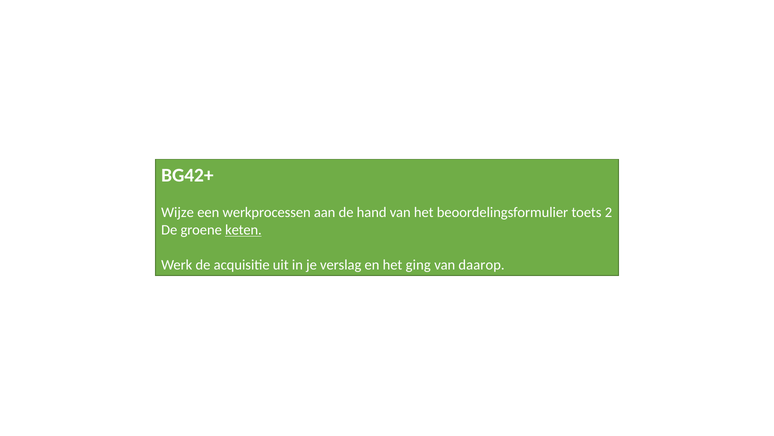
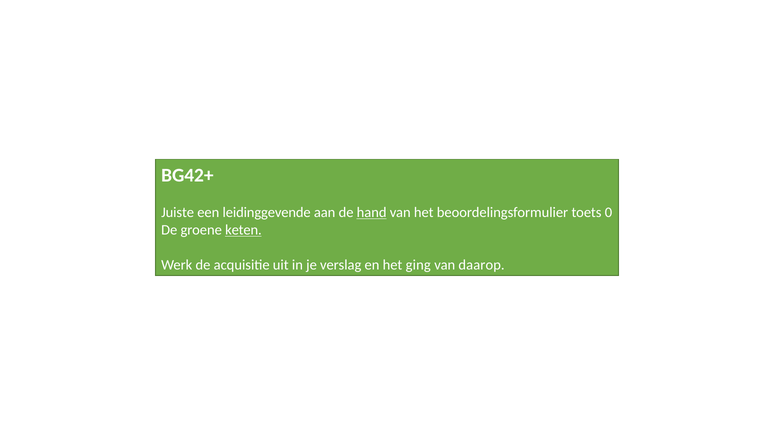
Wijze: Wijze -> Juiste (178, 212)
werkprocessen: werkprocessen -> leidinggevende (267, 212)
hand underline: none -> present (372, 212)
2: 2 -> 0 (608, 212)
